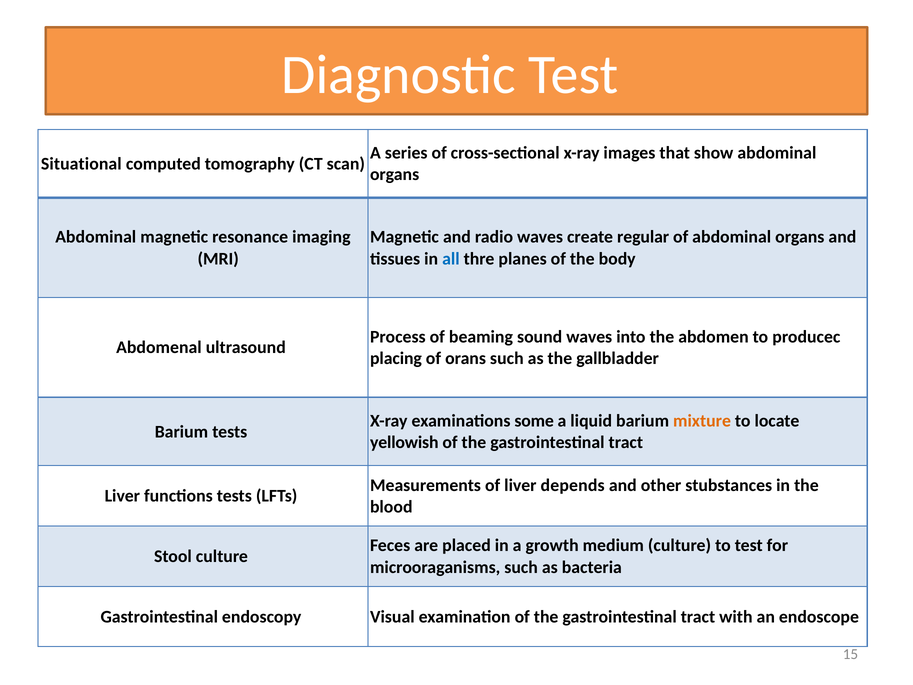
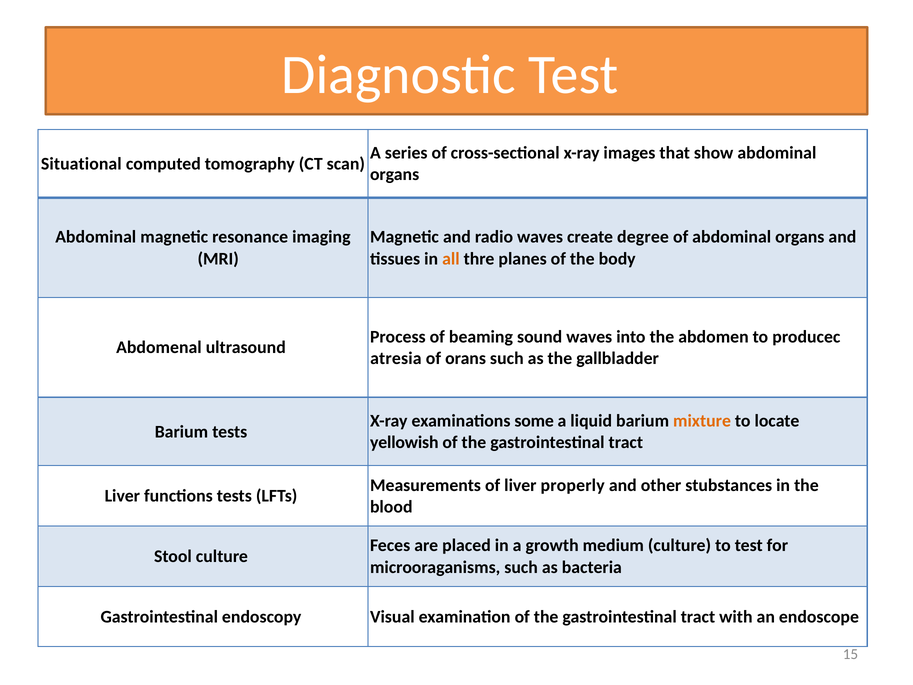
regular: regular -> degree (643, 237)
all colour: blue -> orange (451, 259)
placing: placing -> atresia (396, 358)
depends: depends -> properly (573, 485)
